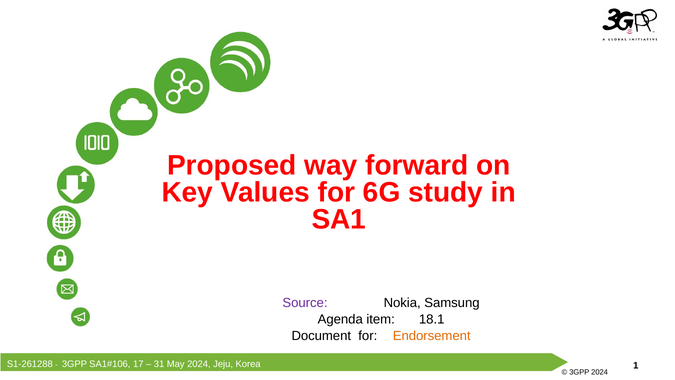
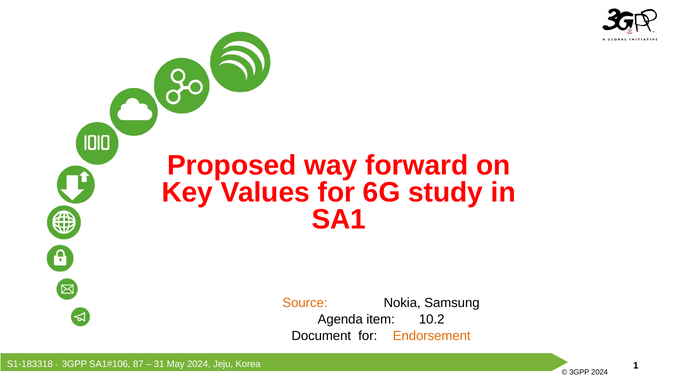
Source colour: purple -> orange (305, 303)
18.1: 18.1 -> 10.2 (432, 319)
S1-261288: S1-261288 -> S1-183318 (30, 364)
17: 17 -> 87 (138, 364)
